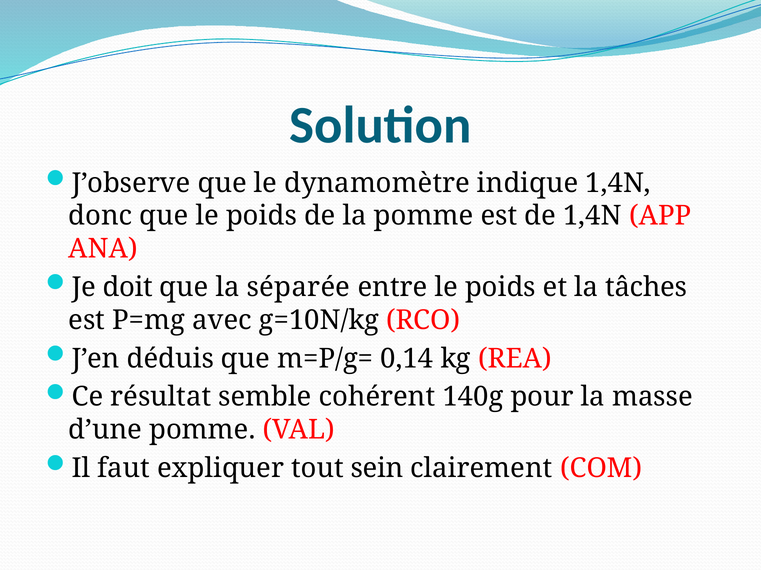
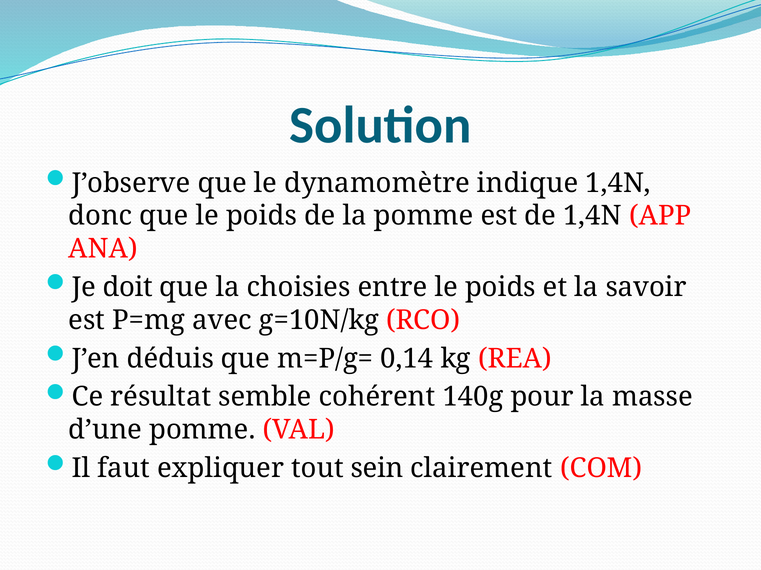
séparée: séparée -> choisies (299, 288)
tâches: tâches -> savoir (646, 288)
